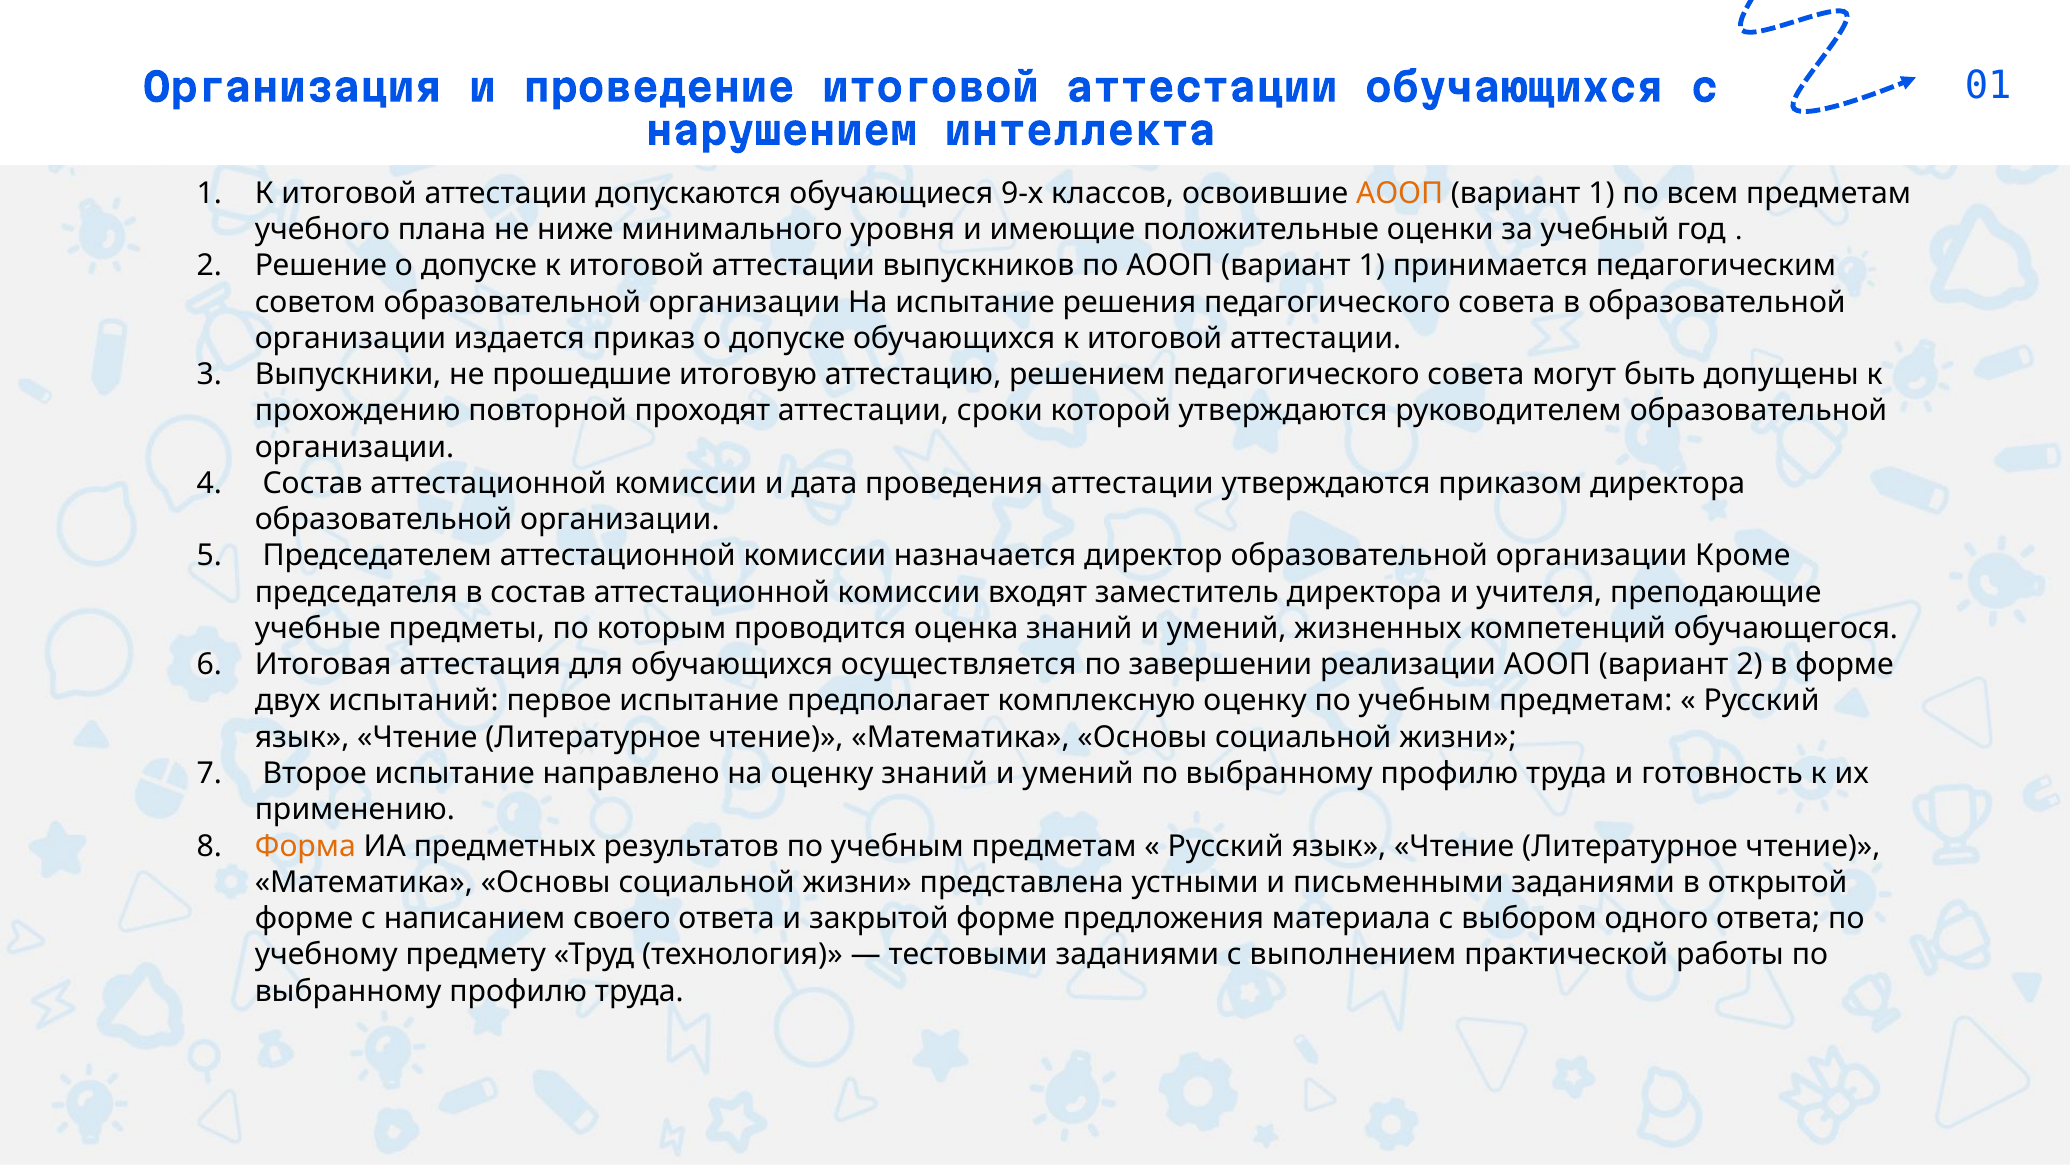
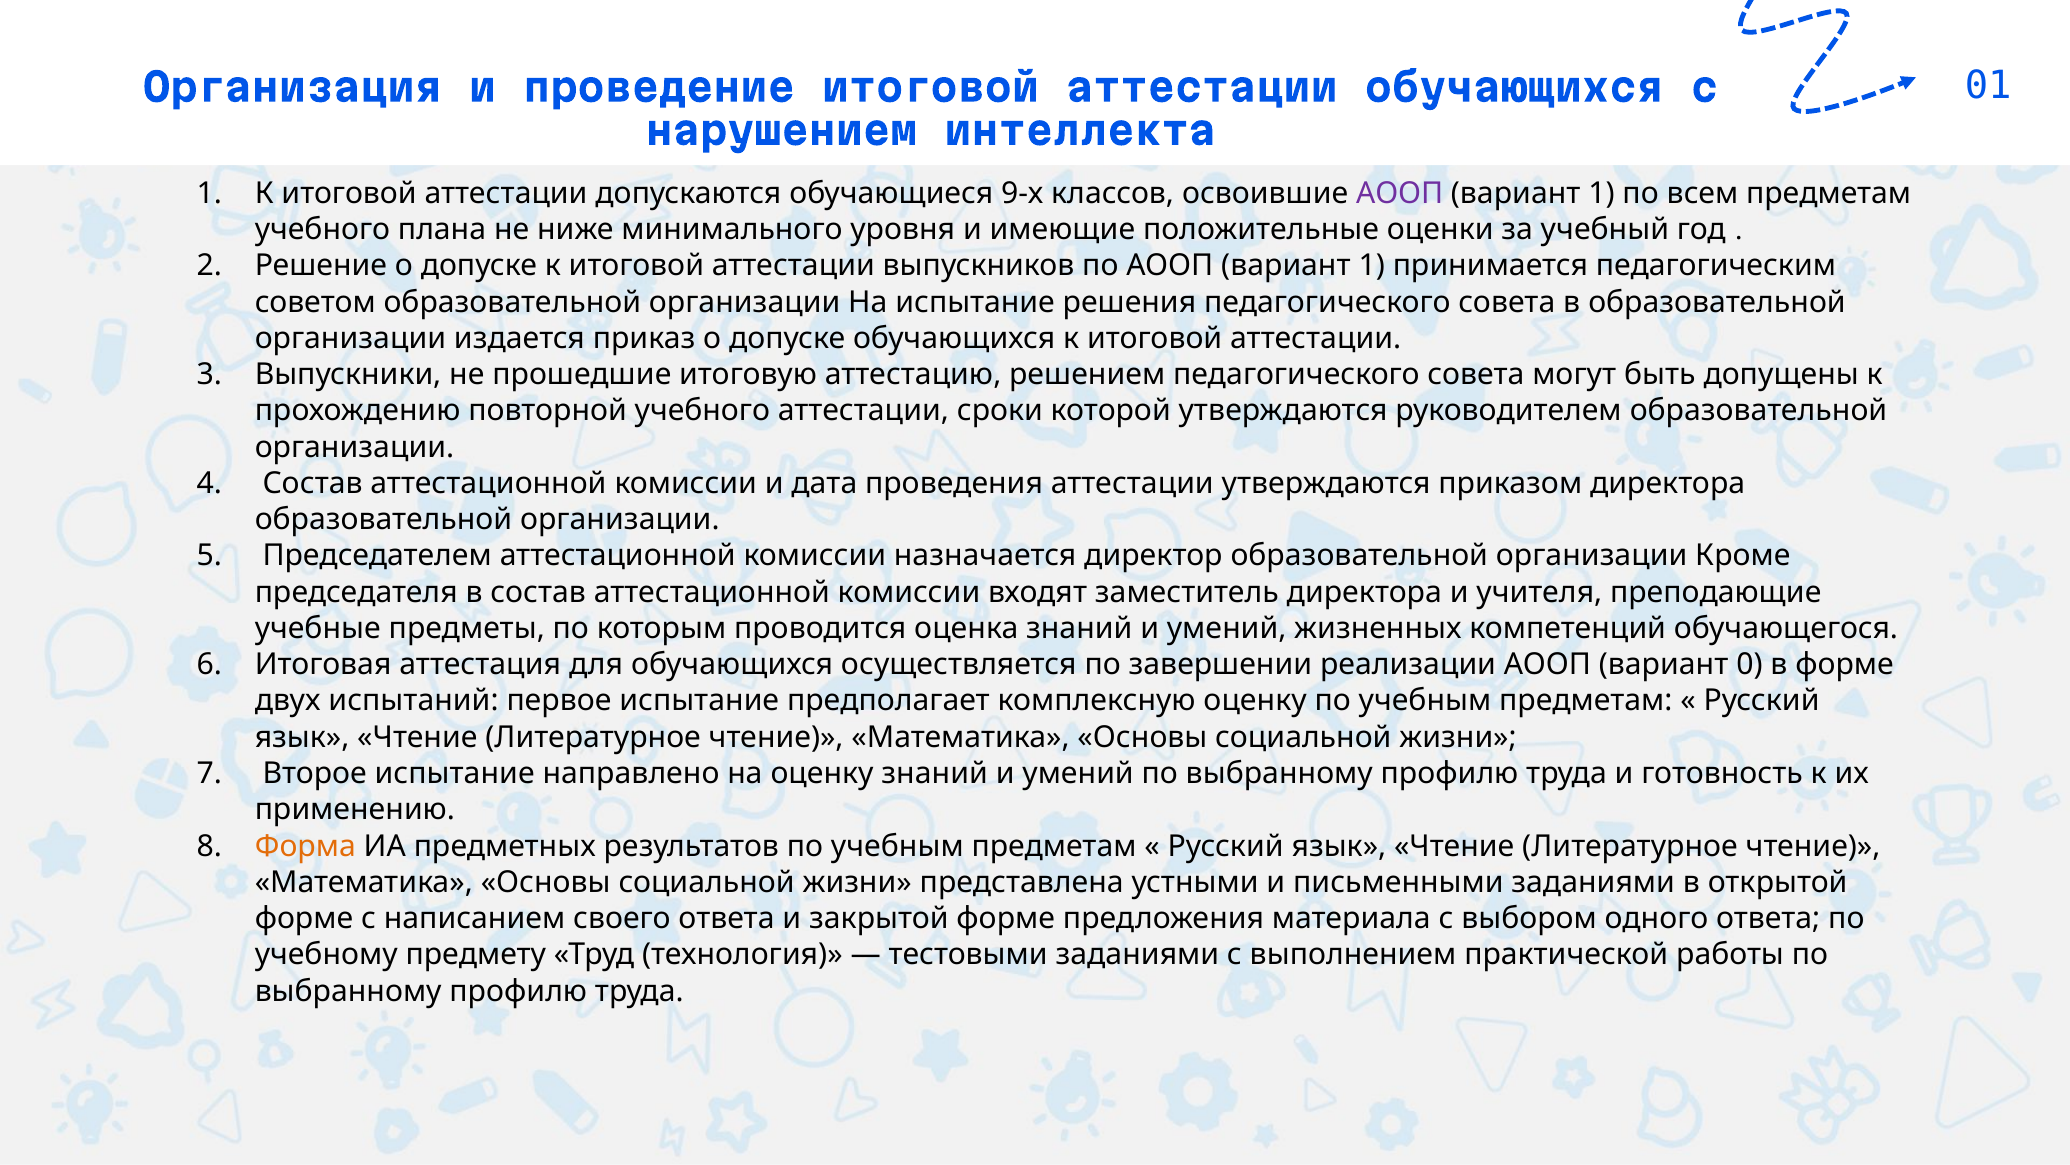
АООП colour: orange -> purple (1400, 193)
повторной проходят: проходят -> учебного (702, 411)
вариант 2: 2 -> 0 (1749, 664)
